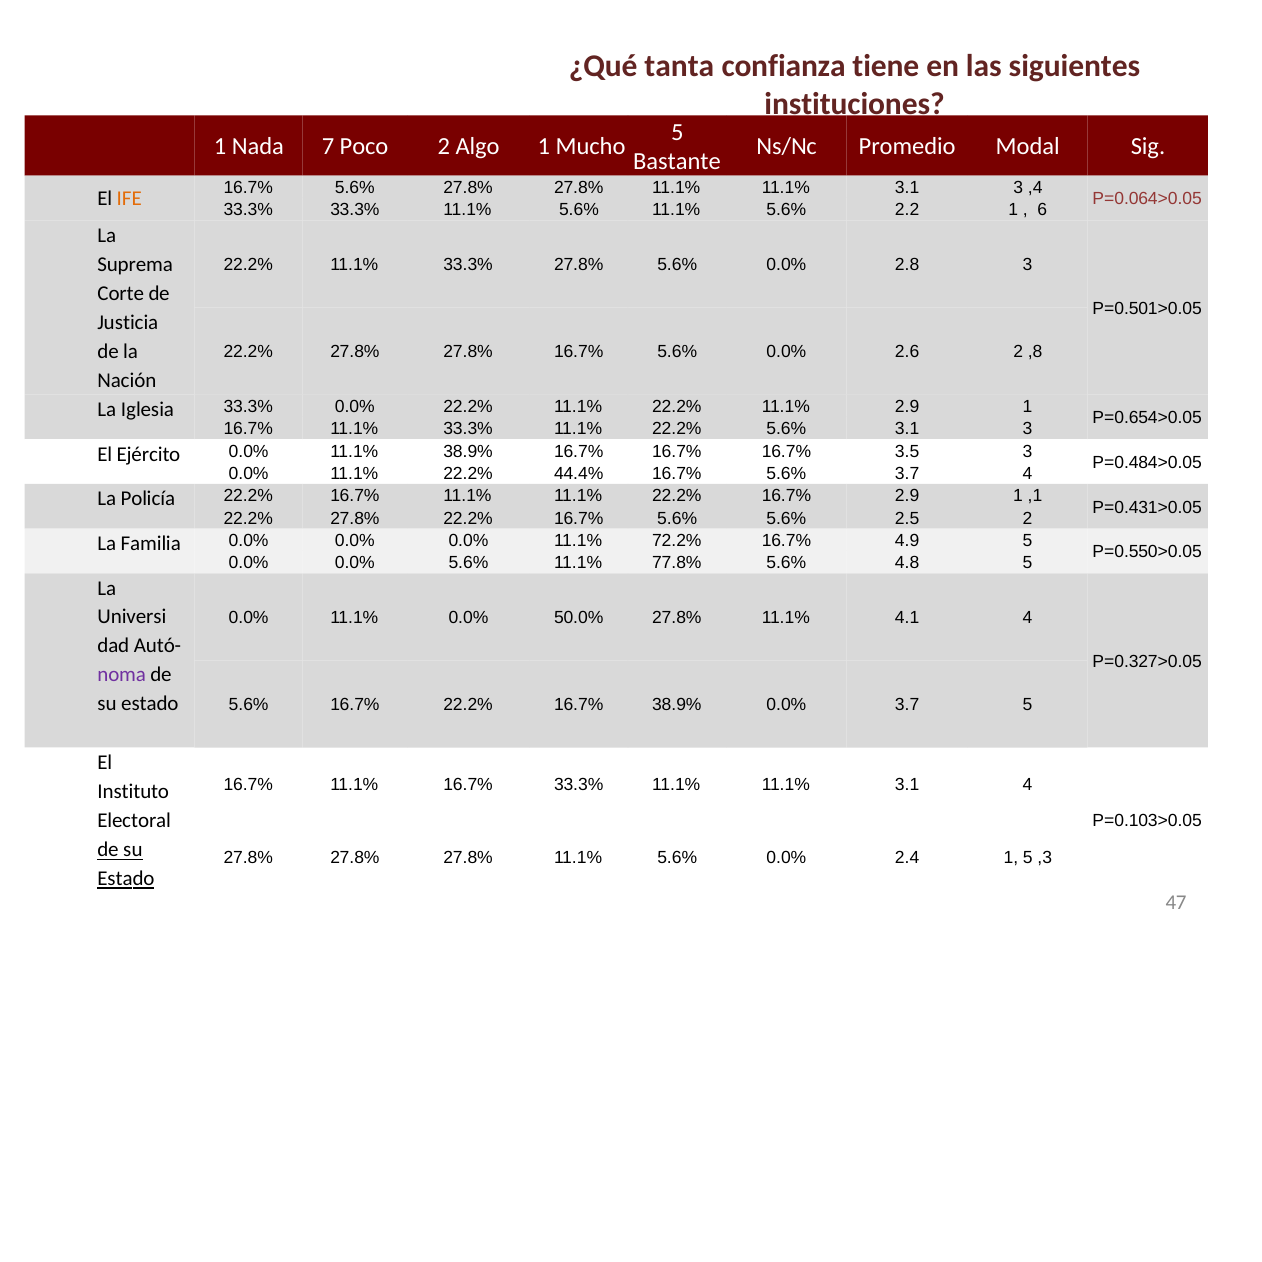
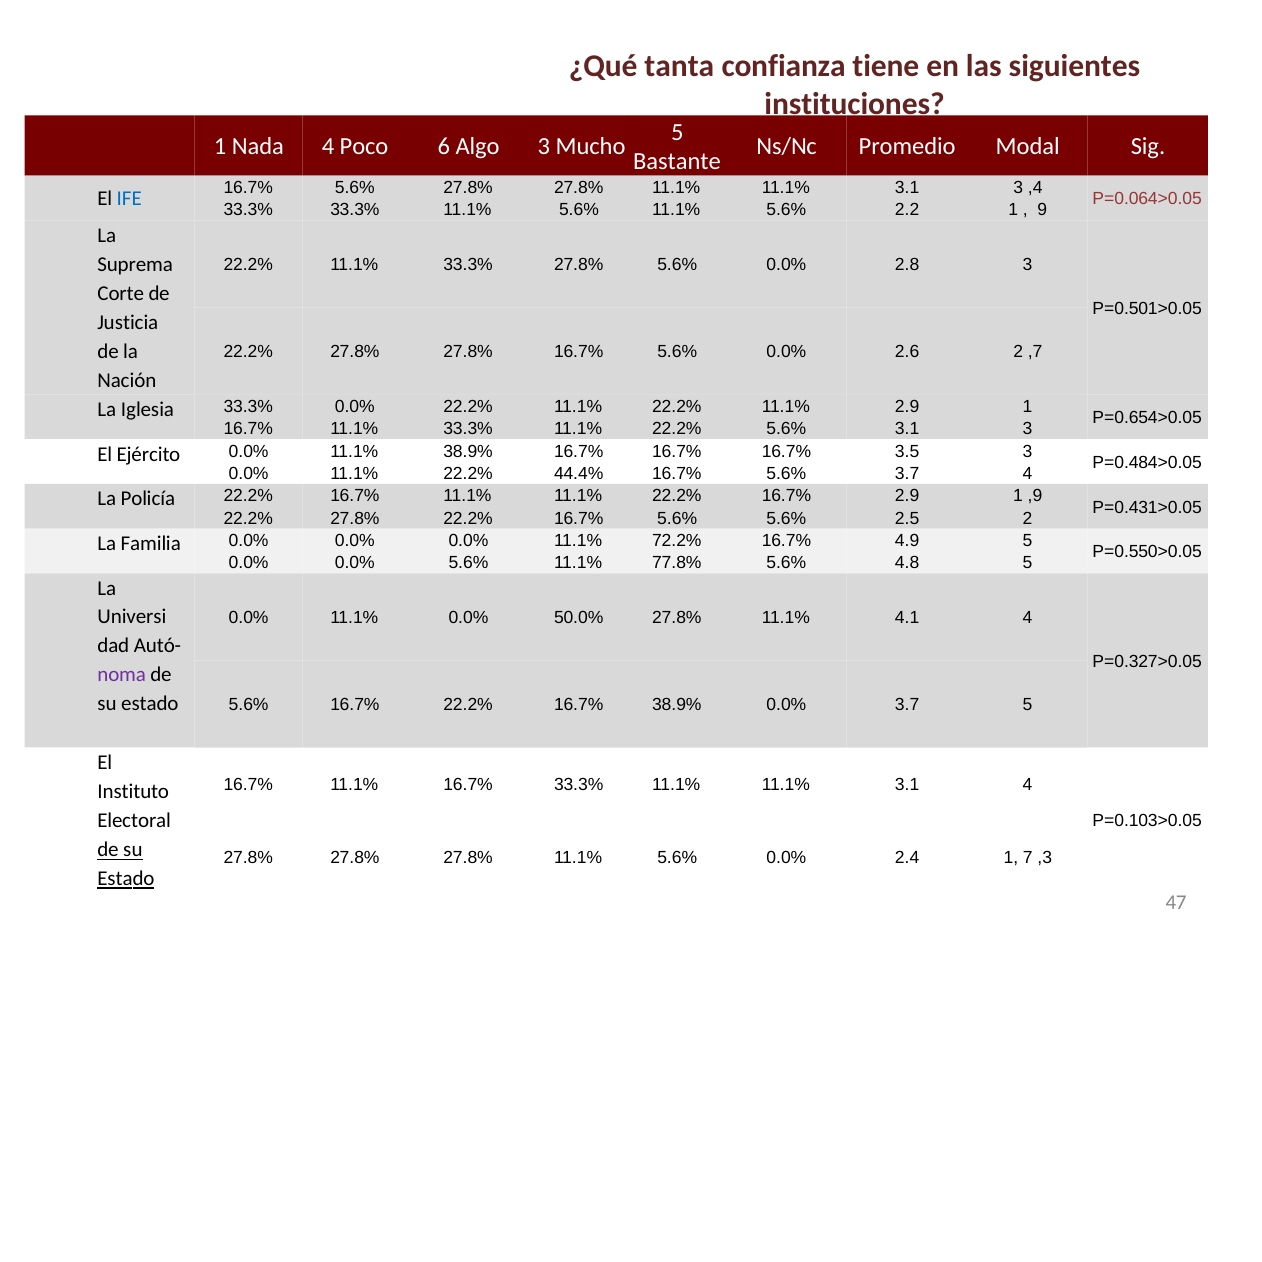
Nada 7: 7 -> 4 (328, 146)
Poco 2: 2 -> 6 (444, 146)
Algo 1: 1 -> 3 (544, 147)
IFE colour: orange -> blue (129, 199)
6: 6 -> 9 (1042, 210)
,8: ,8 -> ,7 (1035, 352)
,1: ,1 -> ,9 (1035, 496)
1 5: 5 -> 7 (1028, 857)
